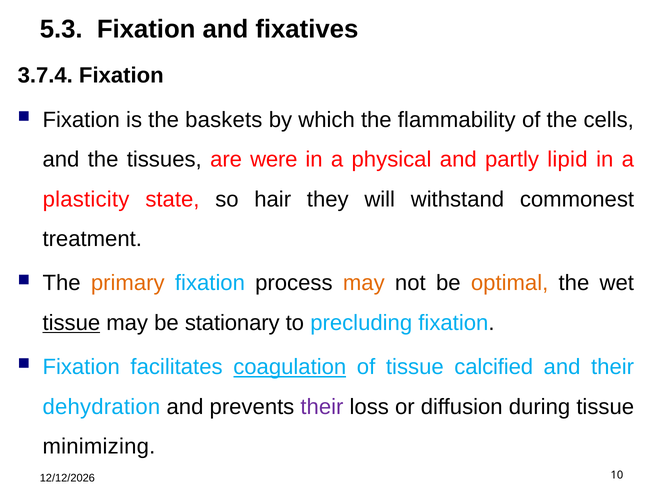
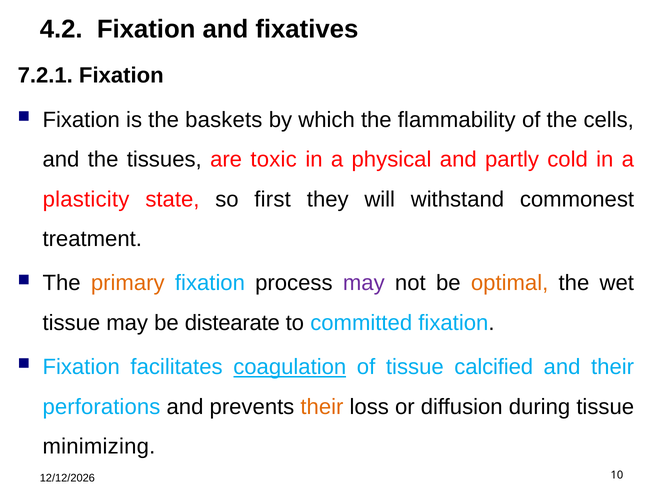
5.3: 5.3 -> 4.2 (61, 29)
3.7.4: 3.7.4 -> 7.2.1 (45, 76)
were: were -> toxic (274, 160)
lipid: lipid -> cold (568, 160)
hair: hair -> first (273, 199)
may colour: orange -> purple (364, 283)
tissue underline: present -> none (71, 323)
stationary: stationary -> distearate (232, 323)
precluding: precluding -> committed (361, 323)
dehydration: dehydration -> perforations (101, 407)
their colour: purple -> orange (322, 407)
